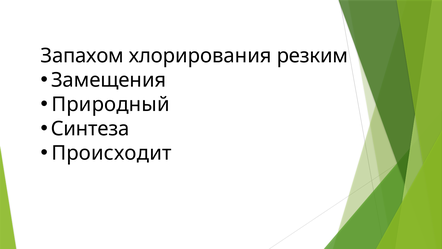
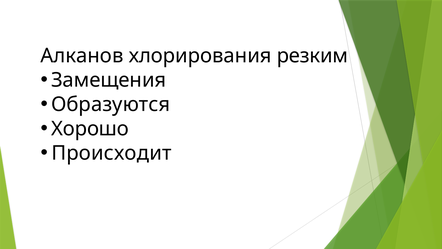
Запахом: Запахом -> Алканов (82, 56)
Природный: Природный -> Образуются (111, 104)
Синтеза: Синтеза -> Хорошо (90, 129)
